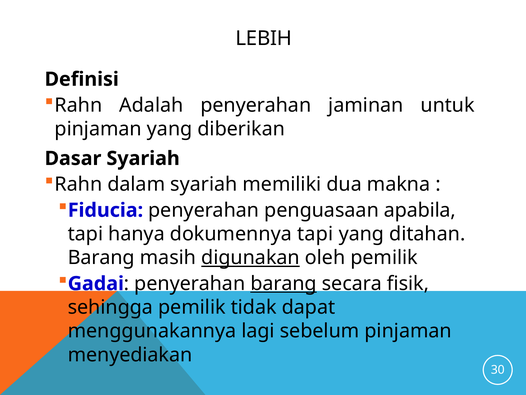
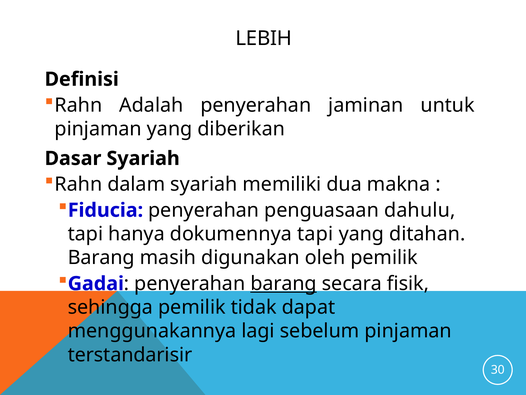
apabila: apabila -> dahulu (420, 210)
digunakan underline: present -> none (251, 257)
menyediakan: menyediakan -> terstandarisir (130, 354)
